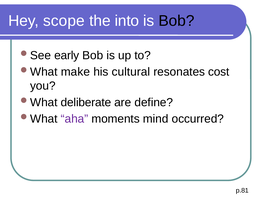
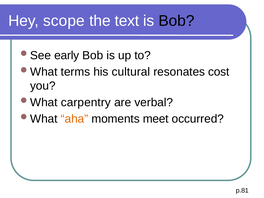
into: into -> text (127, 21)
make: make -> terms (75, 72)
deliberate: deliberate -> carpentry (86, 102)
define: define -> verbal (154, 102)
aha colour: purple -> orange (74, 119)
mind: mind -> meet (156, 119)
